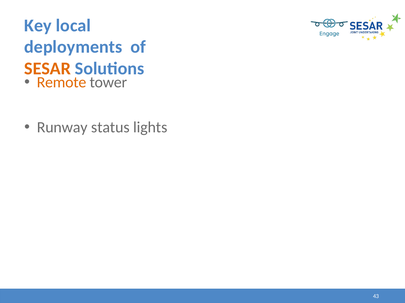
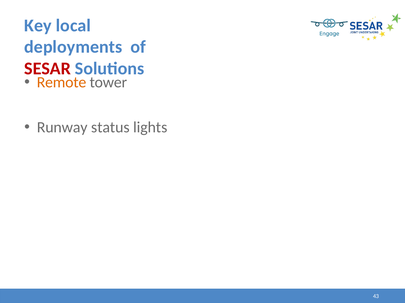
SESAR colour: orange -> red (48, 69)
